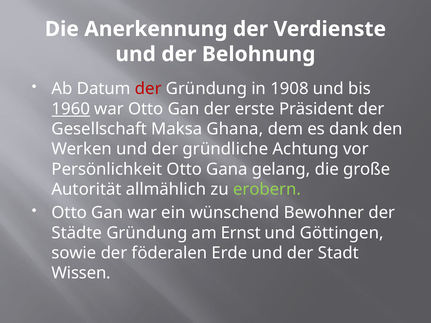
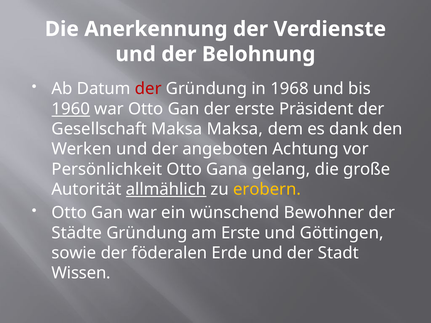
1908: 1908 -> 1968 (290, 89)
Maksa Ghana: Ghana -> Maksa (235, 129)
gründliche: gründliche -> angeboten (225, 149)
allmählich underline: none -> present (166, 189)
erobern colour: light green -> yellow (267, 189)
am Ernst: Ernst -> Erste (241, 233)
